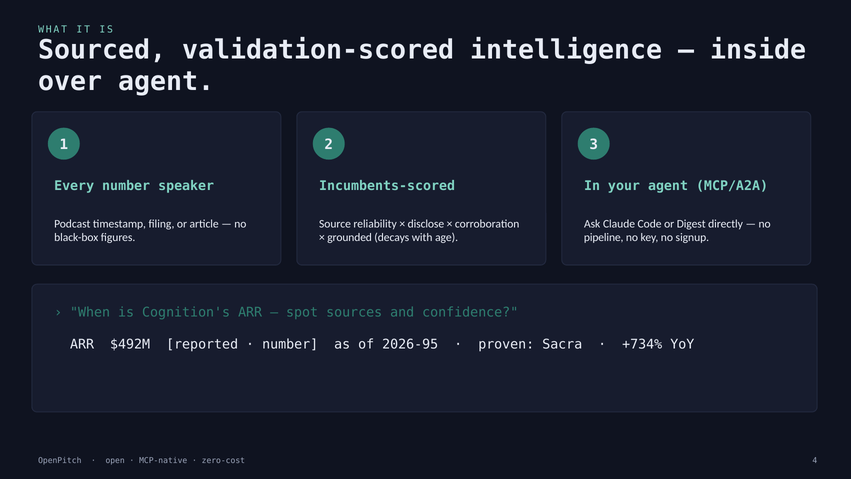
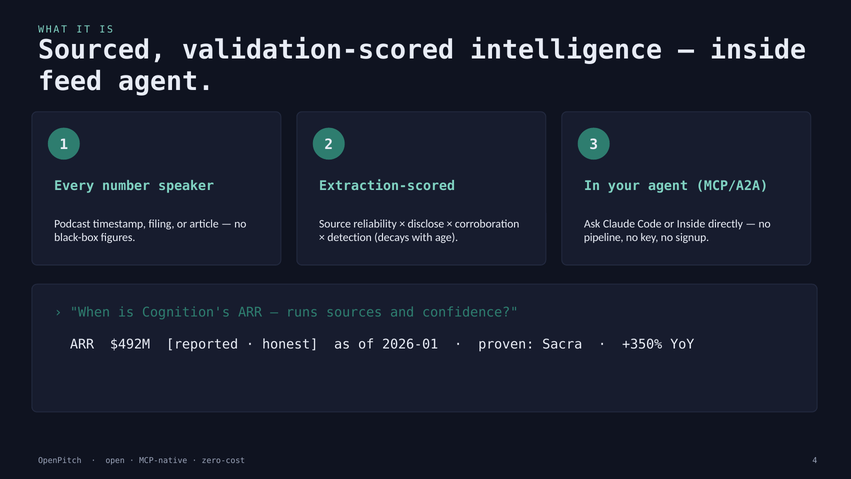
over: over -> feed (70, 82)
Incumbents-scored: Incumbents-scored -> Extraction-scored (387, 186)
or Digest: Digest -> Inside (691, 224)
grounded: grounded -> detection (350, 238)
spot: spot -> runs (302, 312)
number: number -> honest (290, 344)
2026-95: 2026-95 -> 2026-01 (410, 344)
+734%: +734% -> +350% (642, 344)
